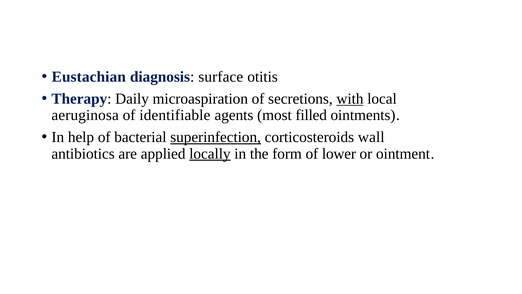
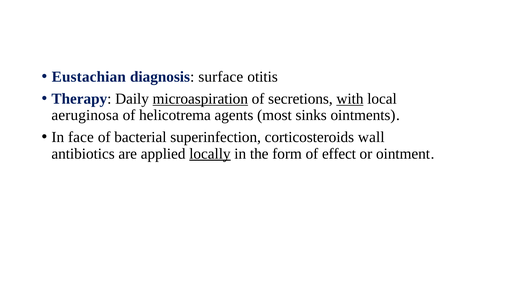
microaspiration underline: none -> present (200, 99)
identifiable: identifiable -> helicotrema (175, 115)
filled: filled -> sinks (311, 115)
help: help -> face (81, 137)
superinfection underline: present -> none (216, 137)
lower: lower -> effect (339, 153)
